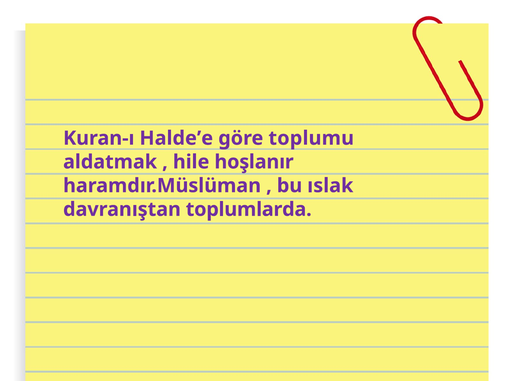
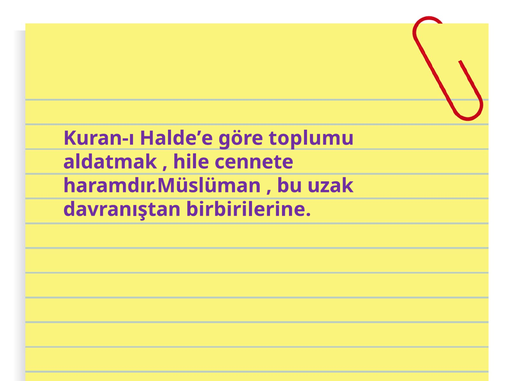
hoşlanır: hoşlanır -> cennete (254, 162)
ıslak: ıslak -> uzak (330, 186)
toplumlarda: toplumlarda -> birbirilerine (249, 210)
